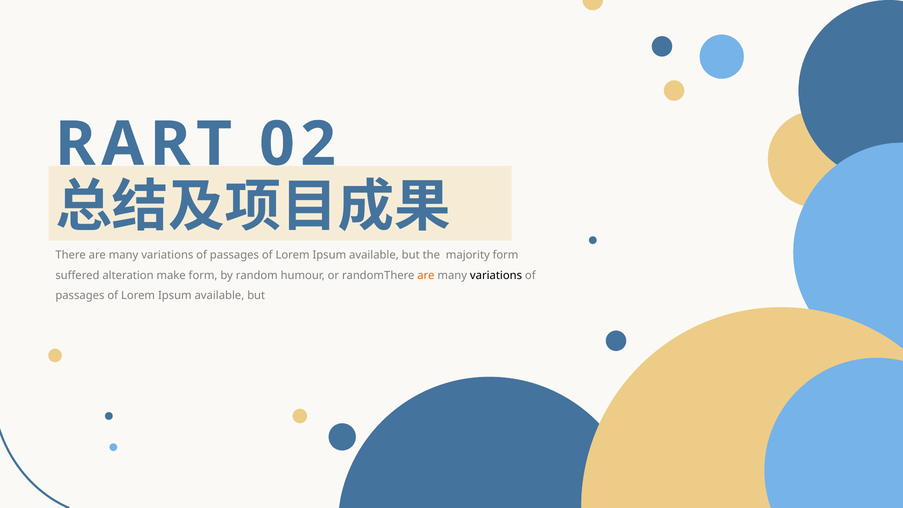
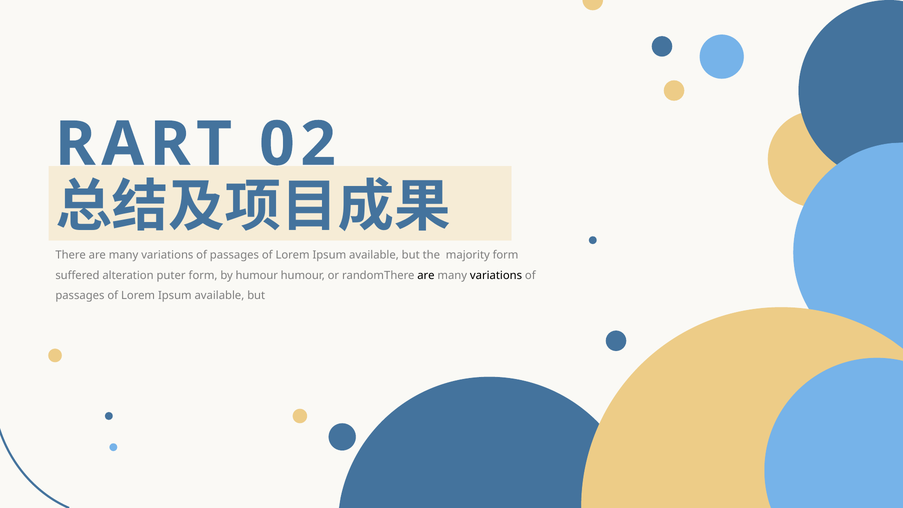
make: make -> puter (171, 275)
by random: random -> humour (257, 275)
are colour: orange -> black (426, 275)
